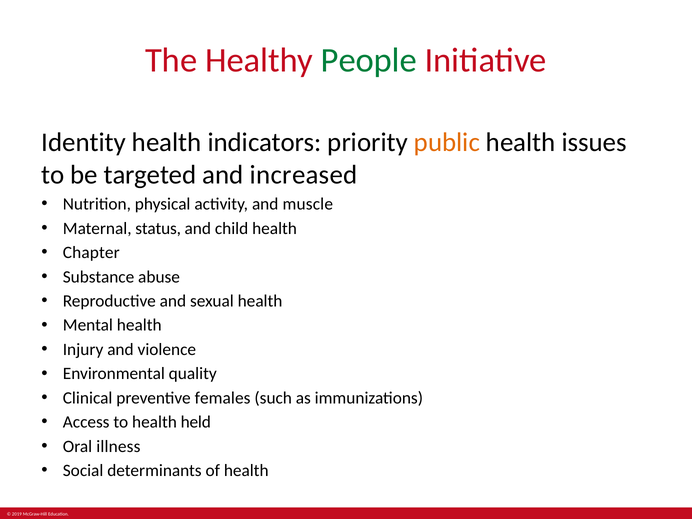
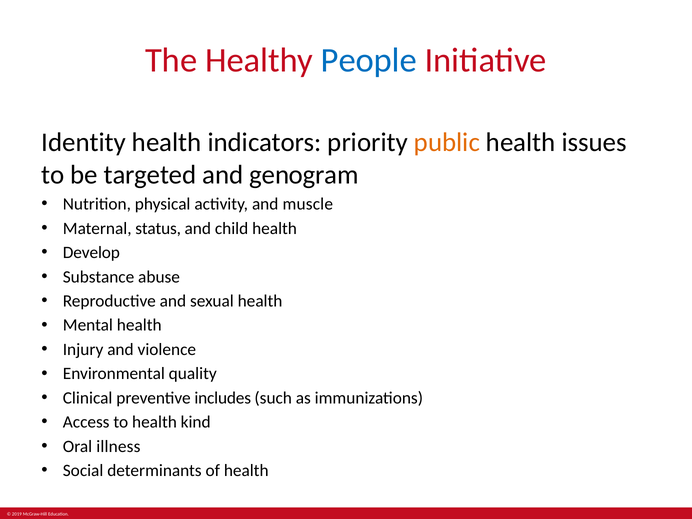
People colour: green -> blue (369, 60)
increased: increased -> genogram (304, 175)
Chapter: Chapter -> Develop (91, 253)
females: females -> includes (223, 398)
held: held -> kind (196, 422)
